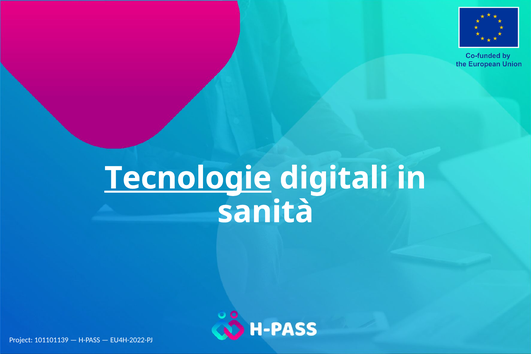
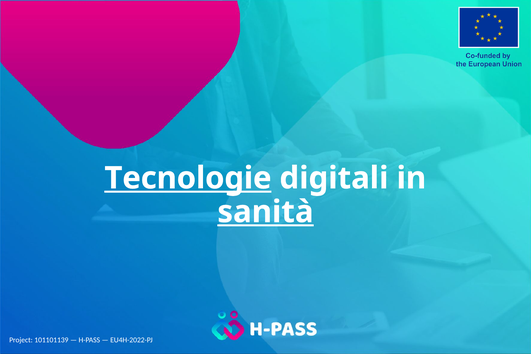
sanità underline: none -> present (265, 212)
